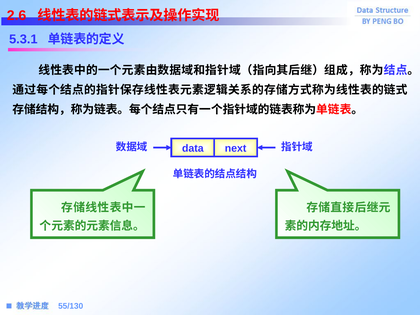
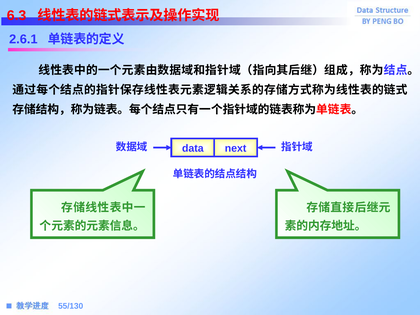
2.6: 2.6 -> 6.3 (17, 16)
5.3.1: 5.3.1 -> 2.6.1 (23, 39)
